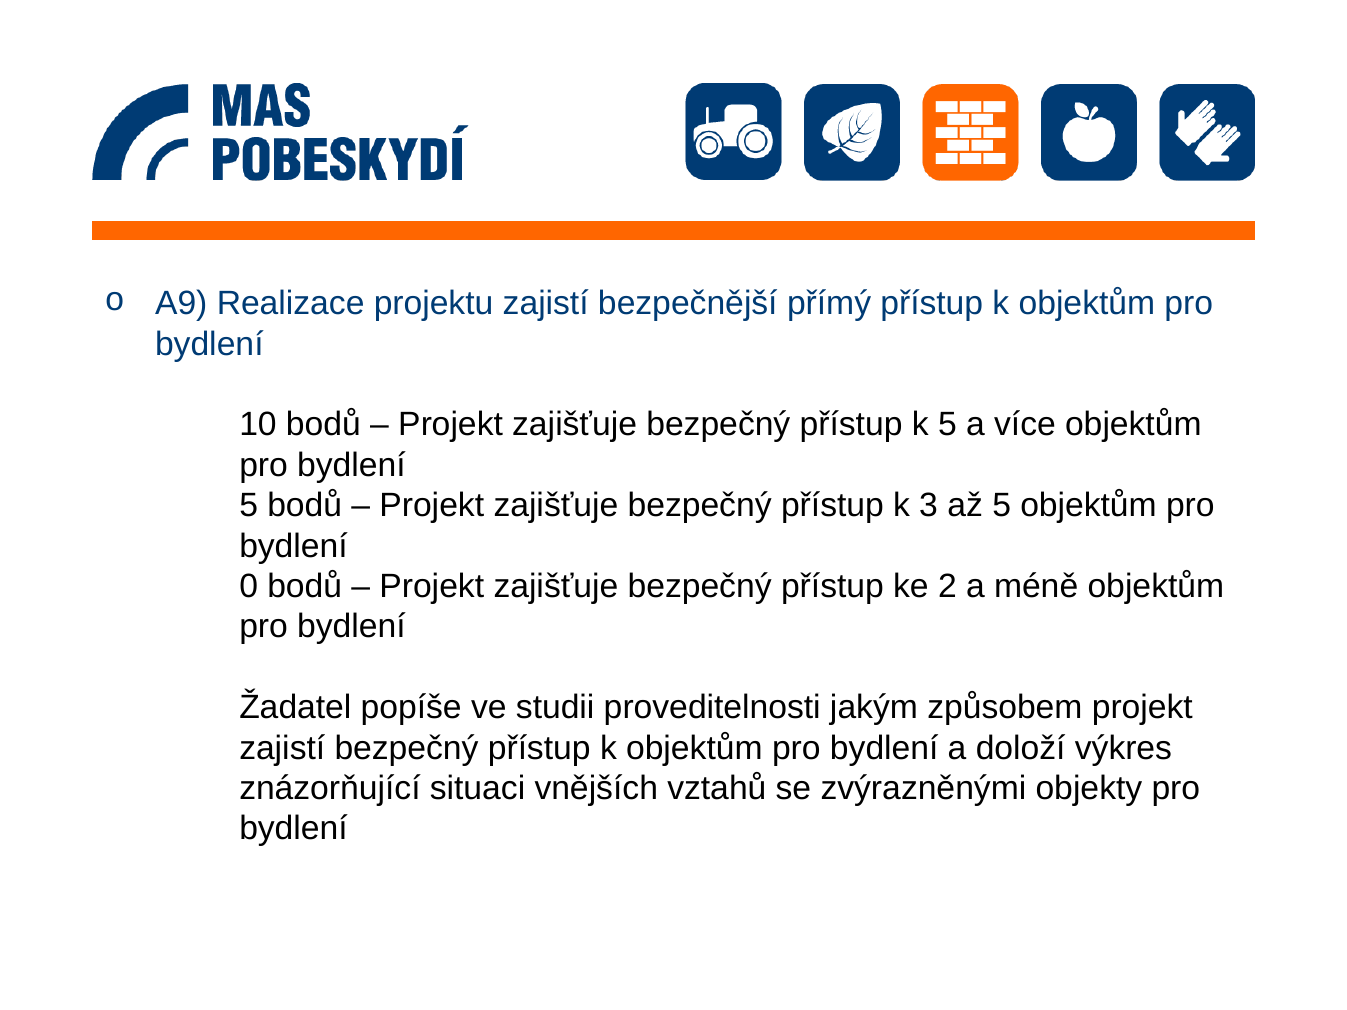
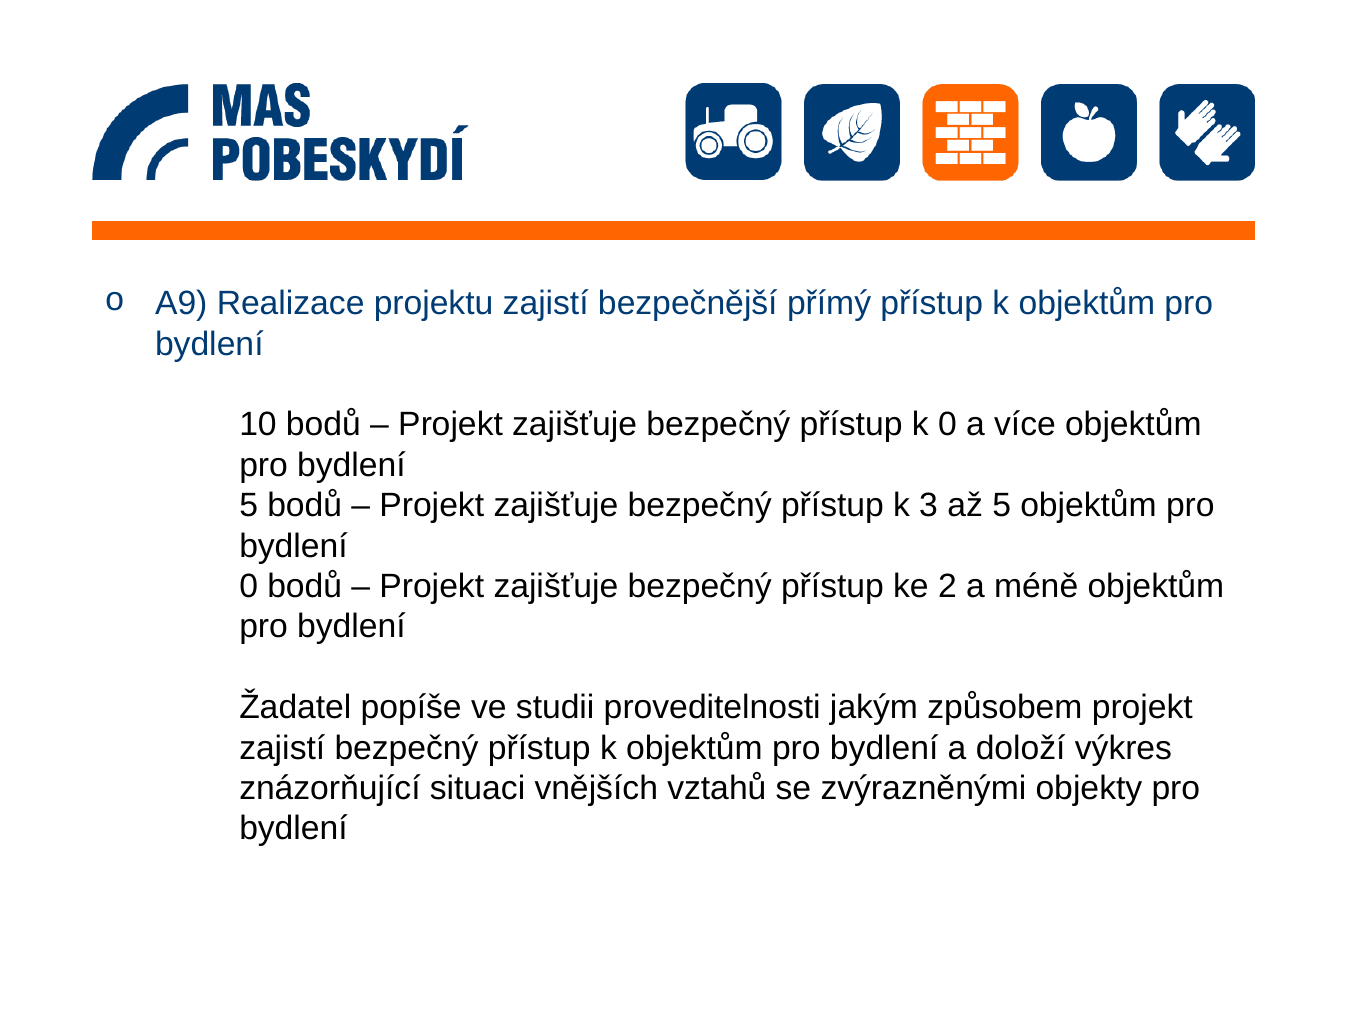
k 5: 5 -> 0 (947, 425)
